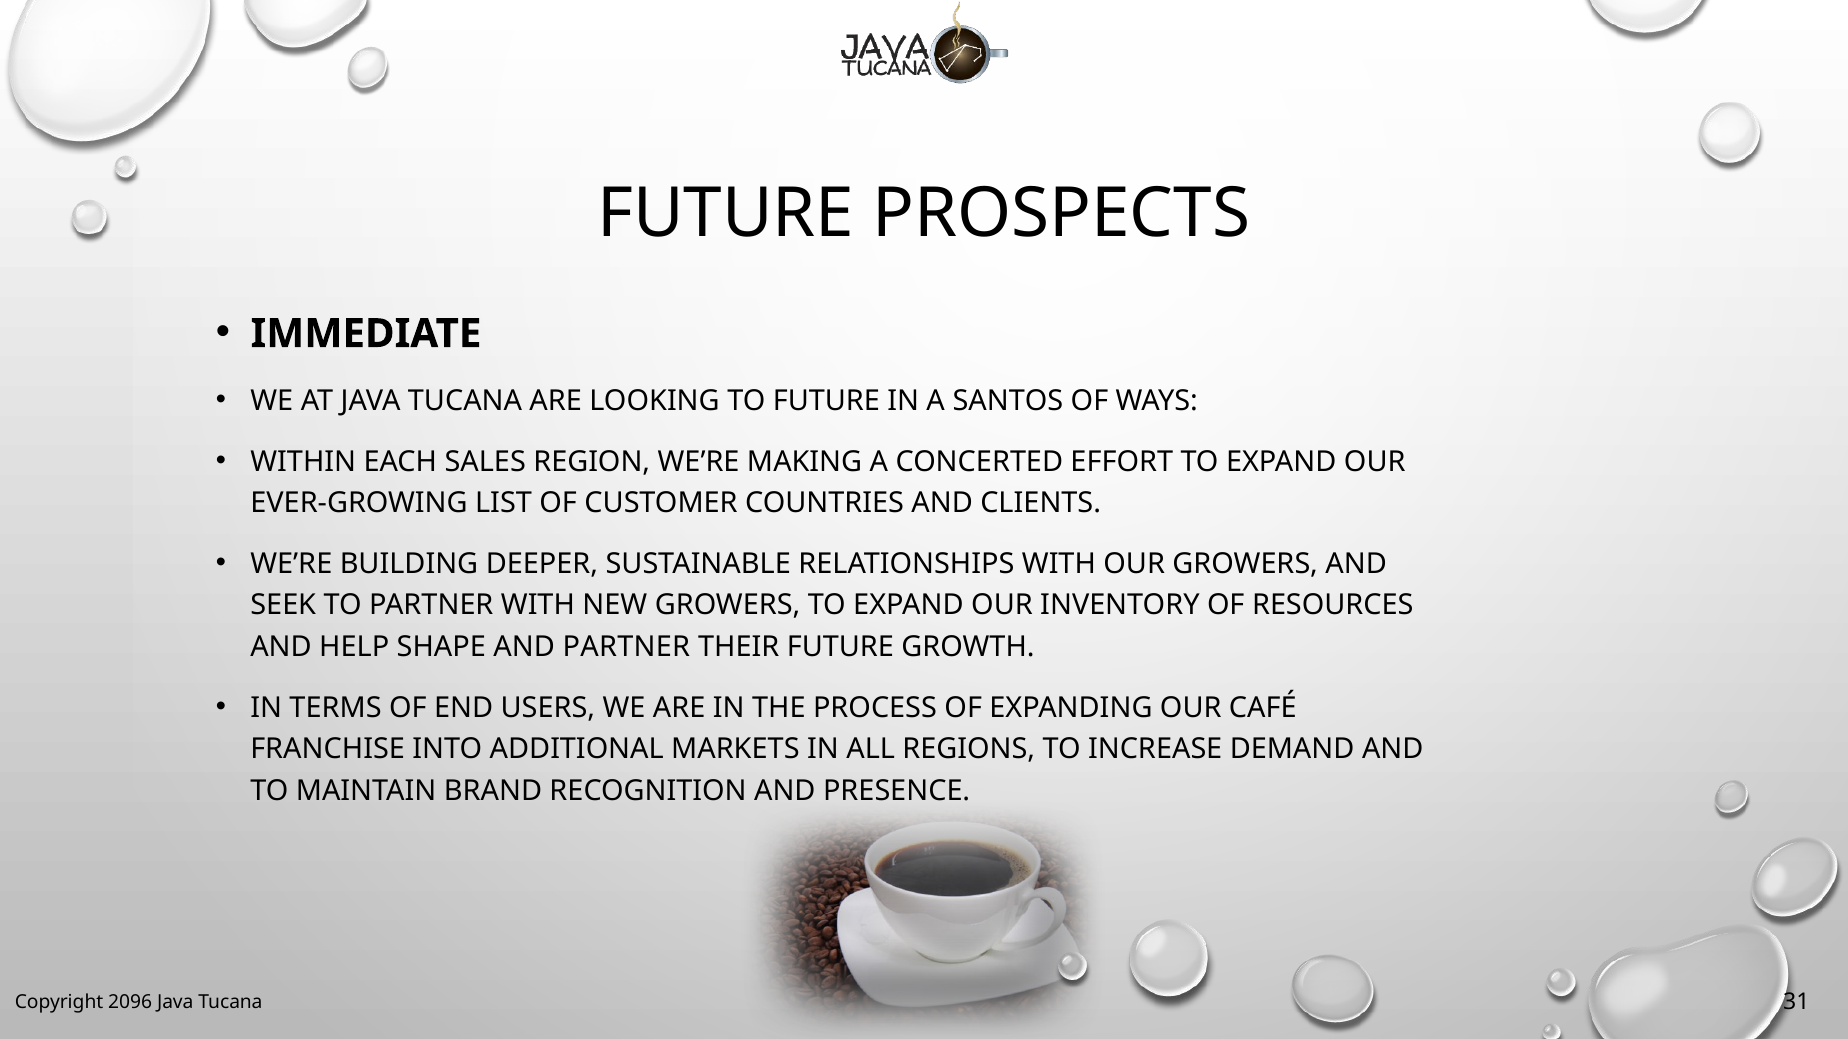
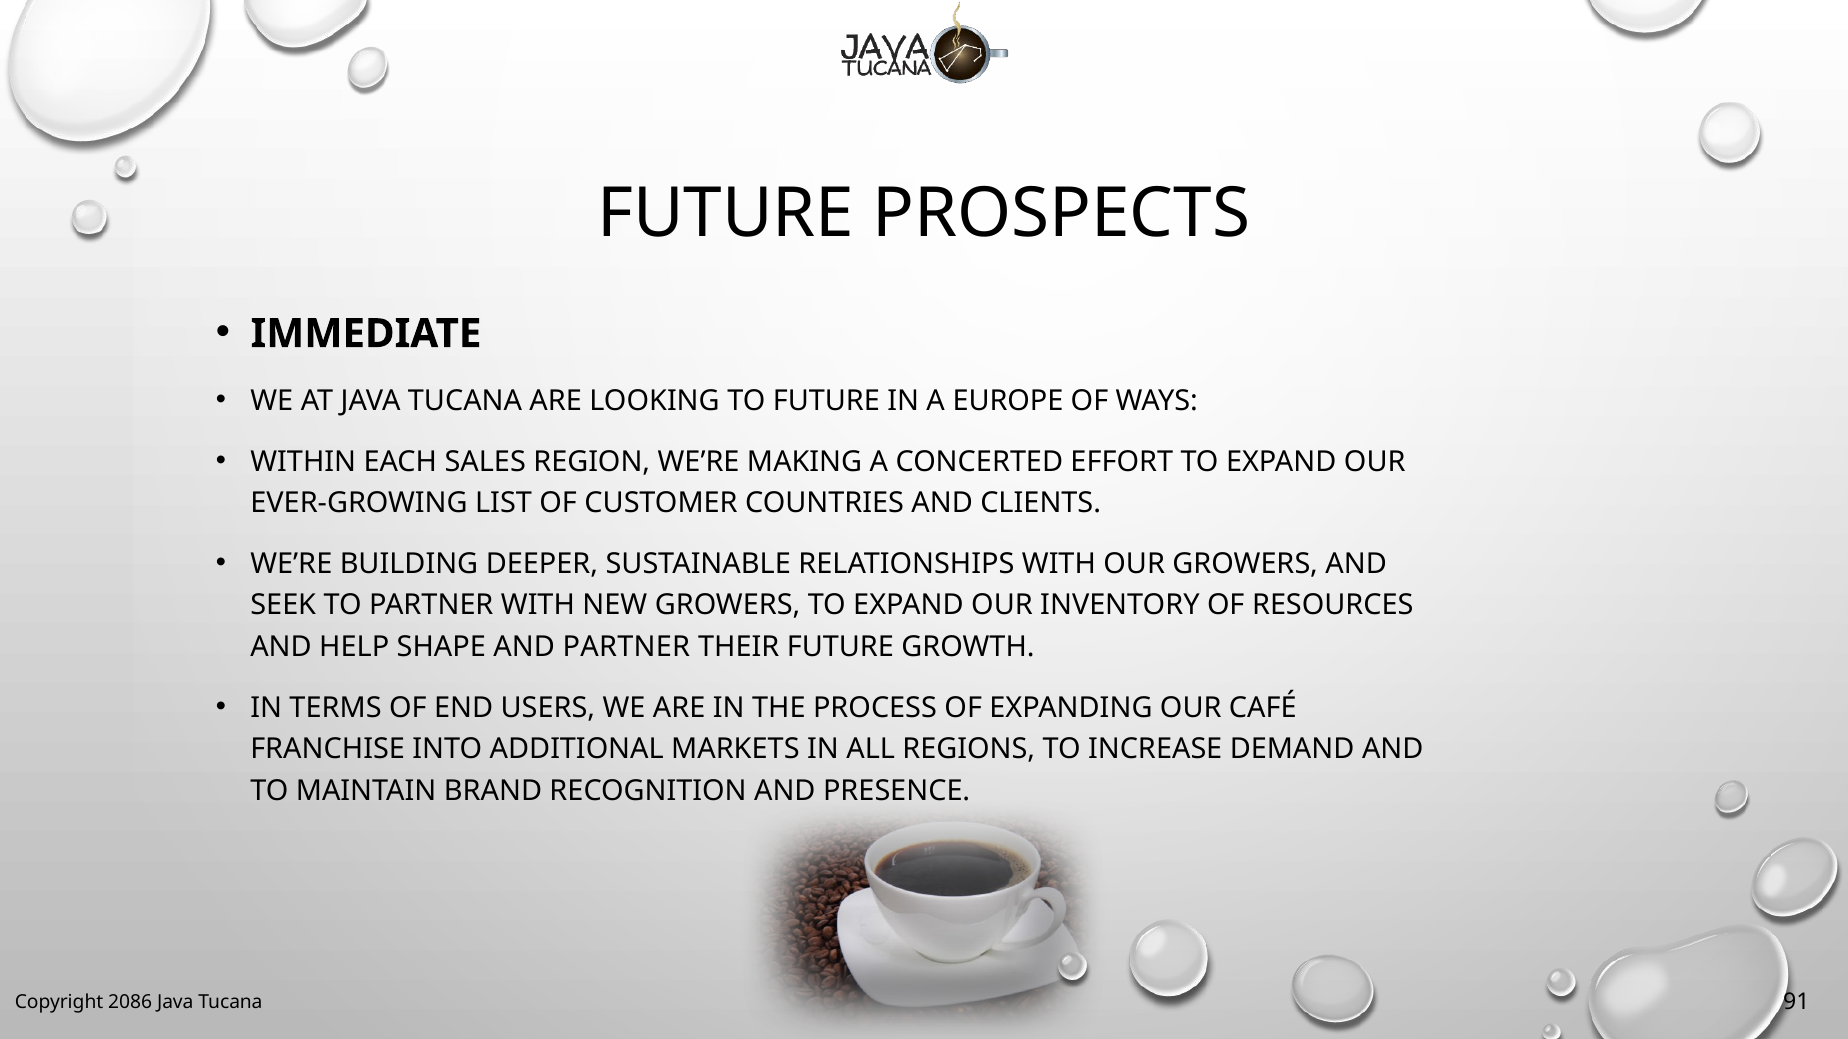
SANTOS: SANTOS -> EUROPE (1008, 401)
2096: 2096 -> 2086 (130, 1003)
31: 31 -> 91 (1796, 1002)
